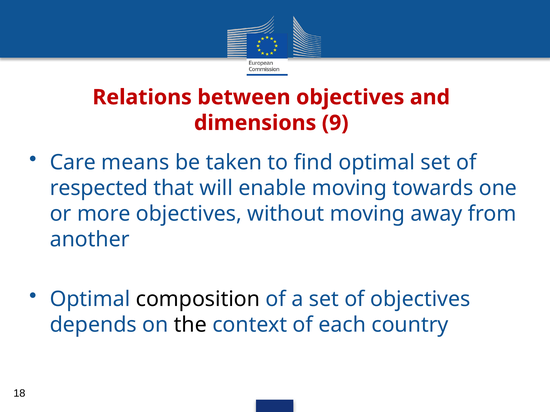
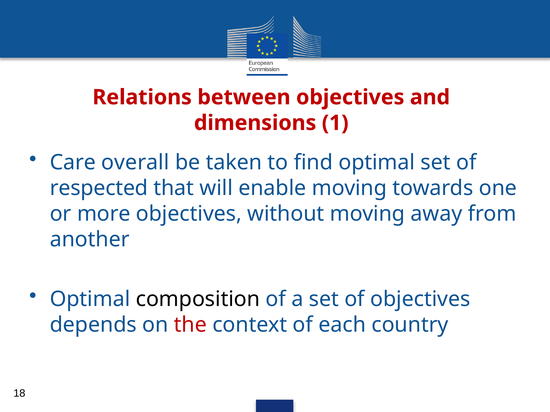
9: 9 -> 1 (335, 123)
means: means -> overall (135, 163)
the colour: black -> red (190, 325)
